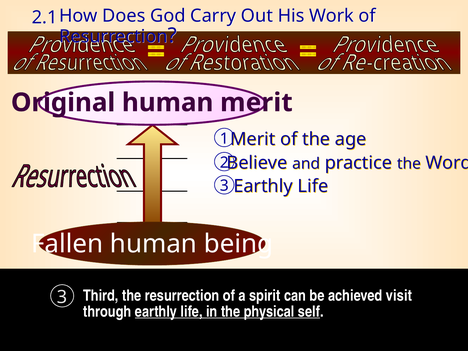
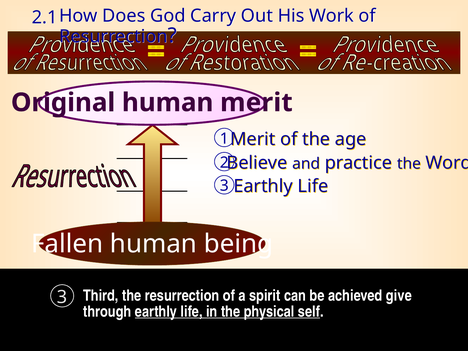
visit: visit -> give (399, 296)
